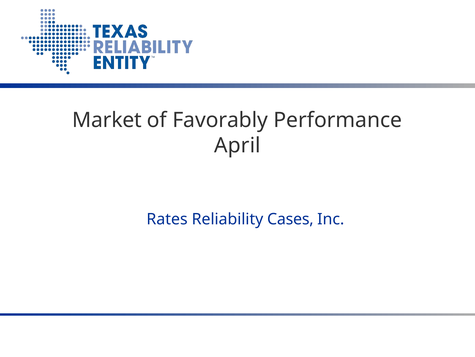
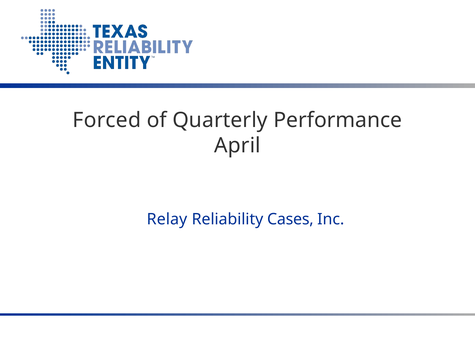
Market: Market -> Forced (107, 120)
Favorably: Favorably -> Quarterly (220, 120)
Rates: Rates -> Relay (167, 219)
